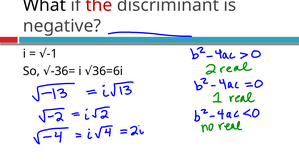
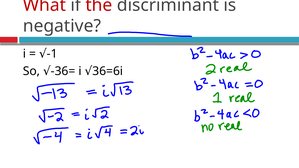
What colour: black -> red (44, 5)
